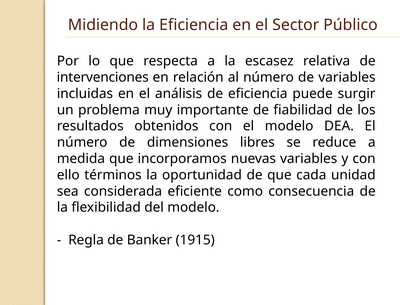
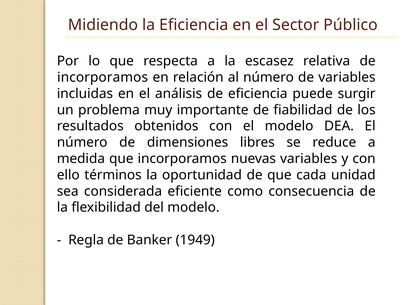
intervenciones: intervenciones -> incorporamos (103, 77)
1915: 1915 -> 1949 (195, 240)
